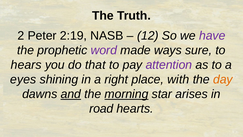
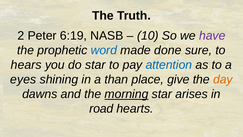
2:19: 2:19 -> 6:19 (73, 36)
12: 12 -> 10 (148, 36)
word colour: purple -> blue (104, 50)
ways: ways -> done (168, 50)
do that: that -> star (95, 65)
attention colour: purple -> blue (169, 65)
right: right -> than (116, 79)
with: with -> give (178, 79)
and underline: present -> none (71, 94)
